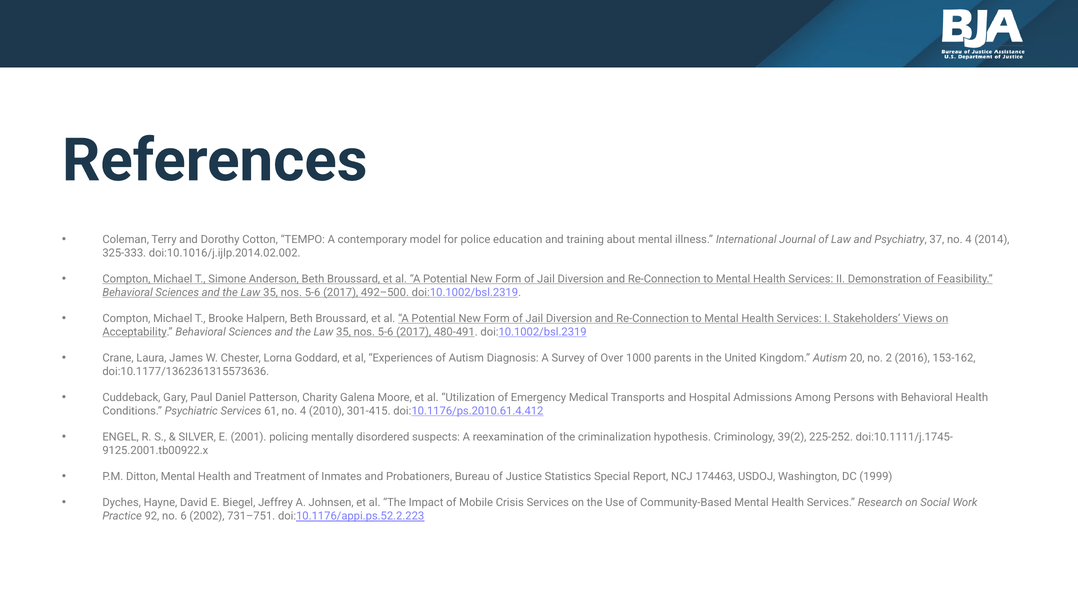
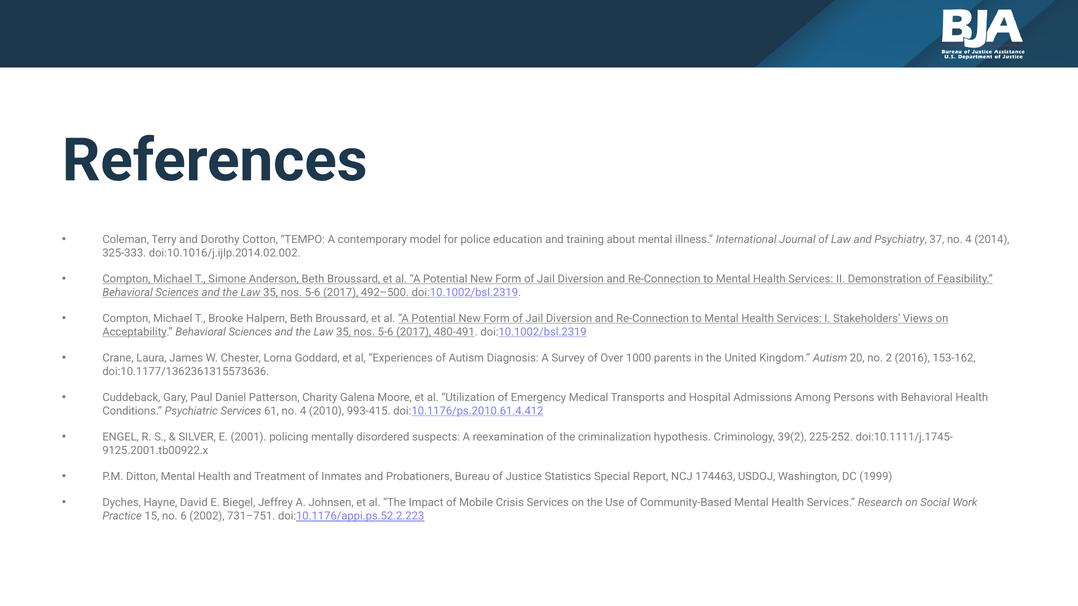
301-415: 301-415 -> 993-415 (369, 411)
92: 92 -> 15 (152, 516)
